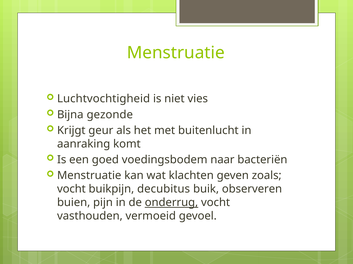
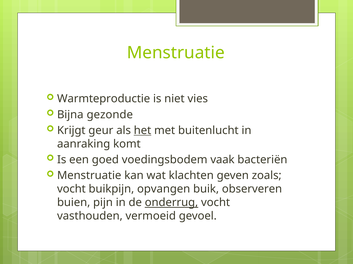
Luchtvochtigheid: Luchtvochtigheid -> Warmteproductie (104, 99)
het underline: none -> present (143, 131)
naar: naar -> vaak (222, 160)
decubitus: decubitus -> opvangen (164, 190)
